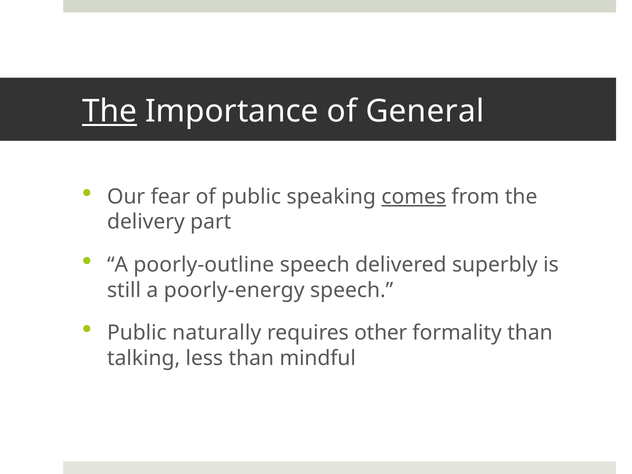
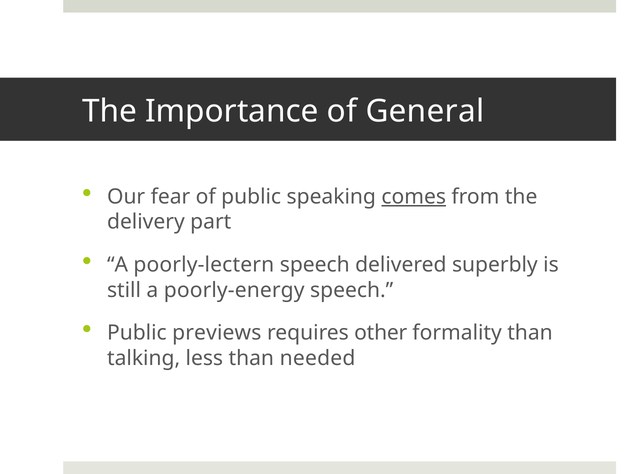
The underline: present -> none (110, 111)
poorly-outline: poorly-outline -> poorly-lectern (204, 265)
naturally: naturally -> previews (217, 333)
mindful: mindful -> needed (318, 358)
